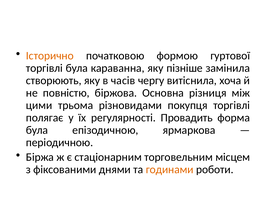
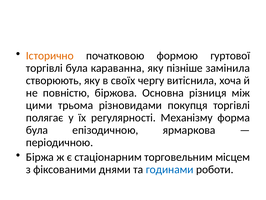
часів: часів -> своїх (123, 80)
Провадить: Провадить -> Механізму (187, 117)
годинами colour: orange -> blue (170, 169)
